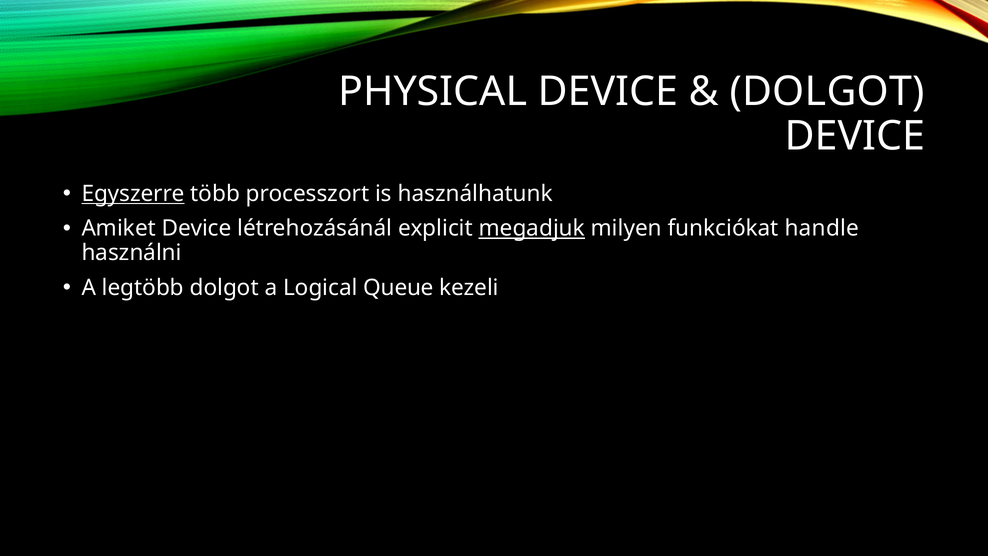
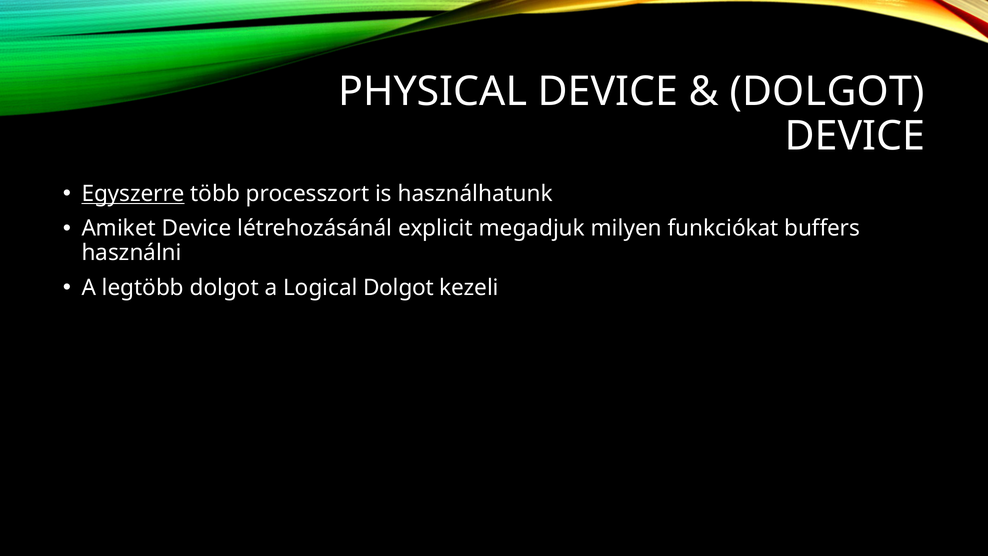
megadjuk underline: present -> none (532, 228)
handle: handle -> buffers (822, 228)
Logical Queue: Queue -> Dolgot (398, 288)
